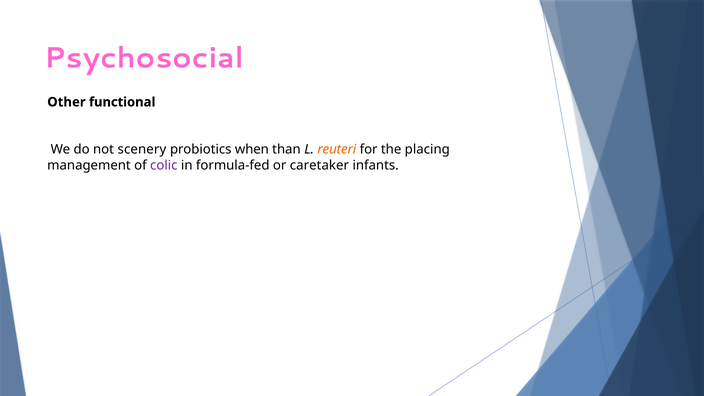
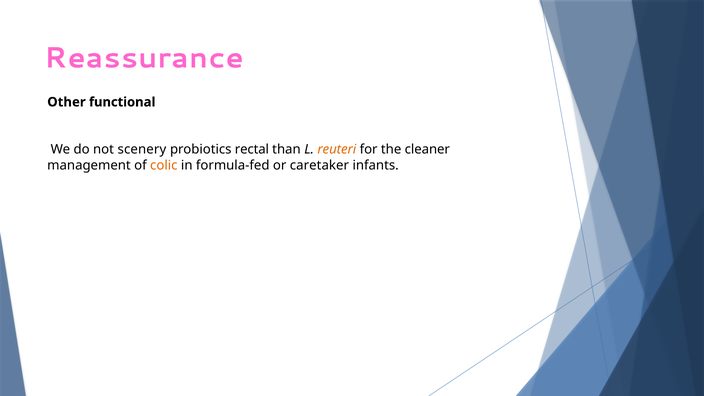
Psychosocial: Psychosocial -> Reassurance (144, 58)
when: when -> rectal (252, 150)
placing: placing -> cleaner (427, 150)
colic colour: purple -> orange (164, 165)
